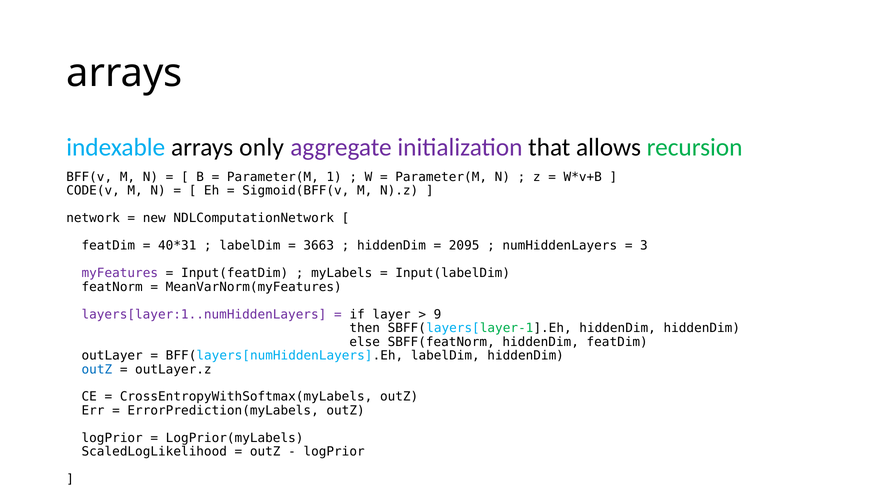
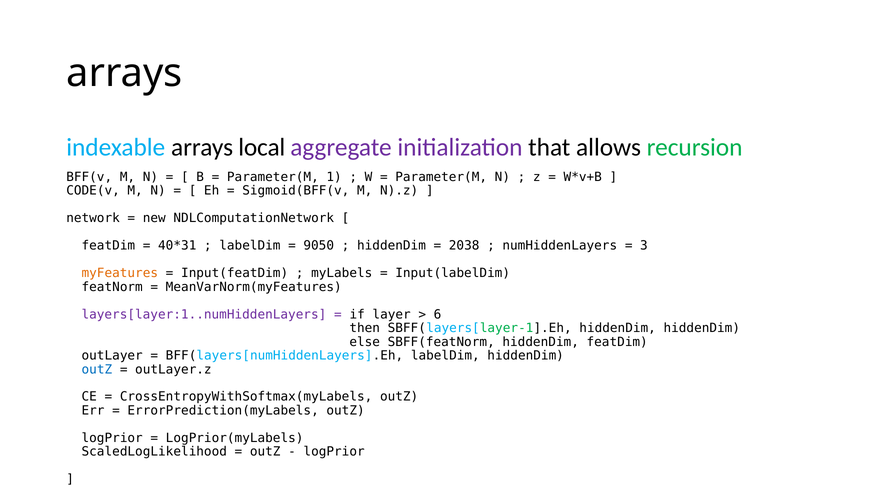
only: only -> local (262, 147)
3663: 3663 -> 9050 (319, 245)
2095: 2095 -> 2038 (464, 245)
myFeatures colour: purple -> orange (120, 273)
9: 9 -> 6 (438, 314)
